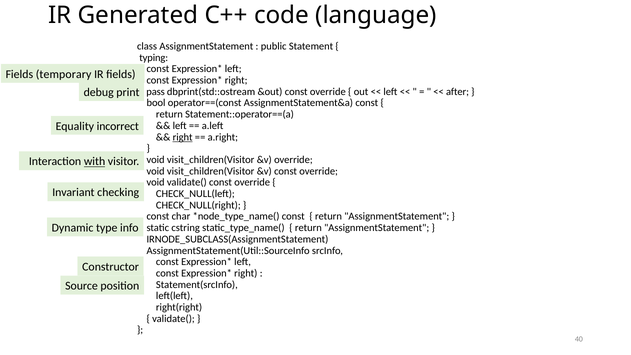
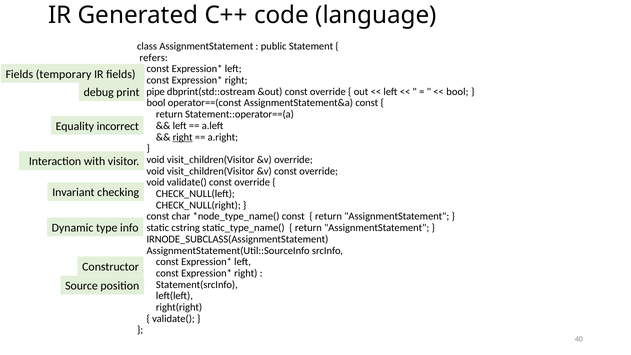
typing: typing -> refers (154, 58)
pass: pass -> pipe (156, 92)
after: after -> bool (457, 92)
with underline: present -> none (95, 162)
